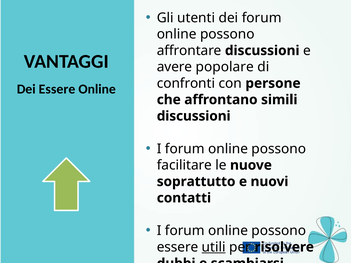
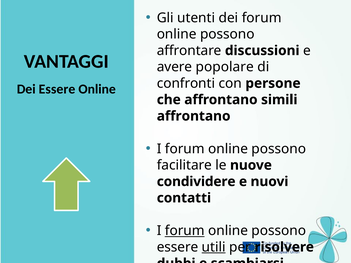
discussioni: discussioni -> affrontano (194, 116)
soprattutto: soprattutto -> condividere (196, 182)
forum underline: none -> present (185, 231)
